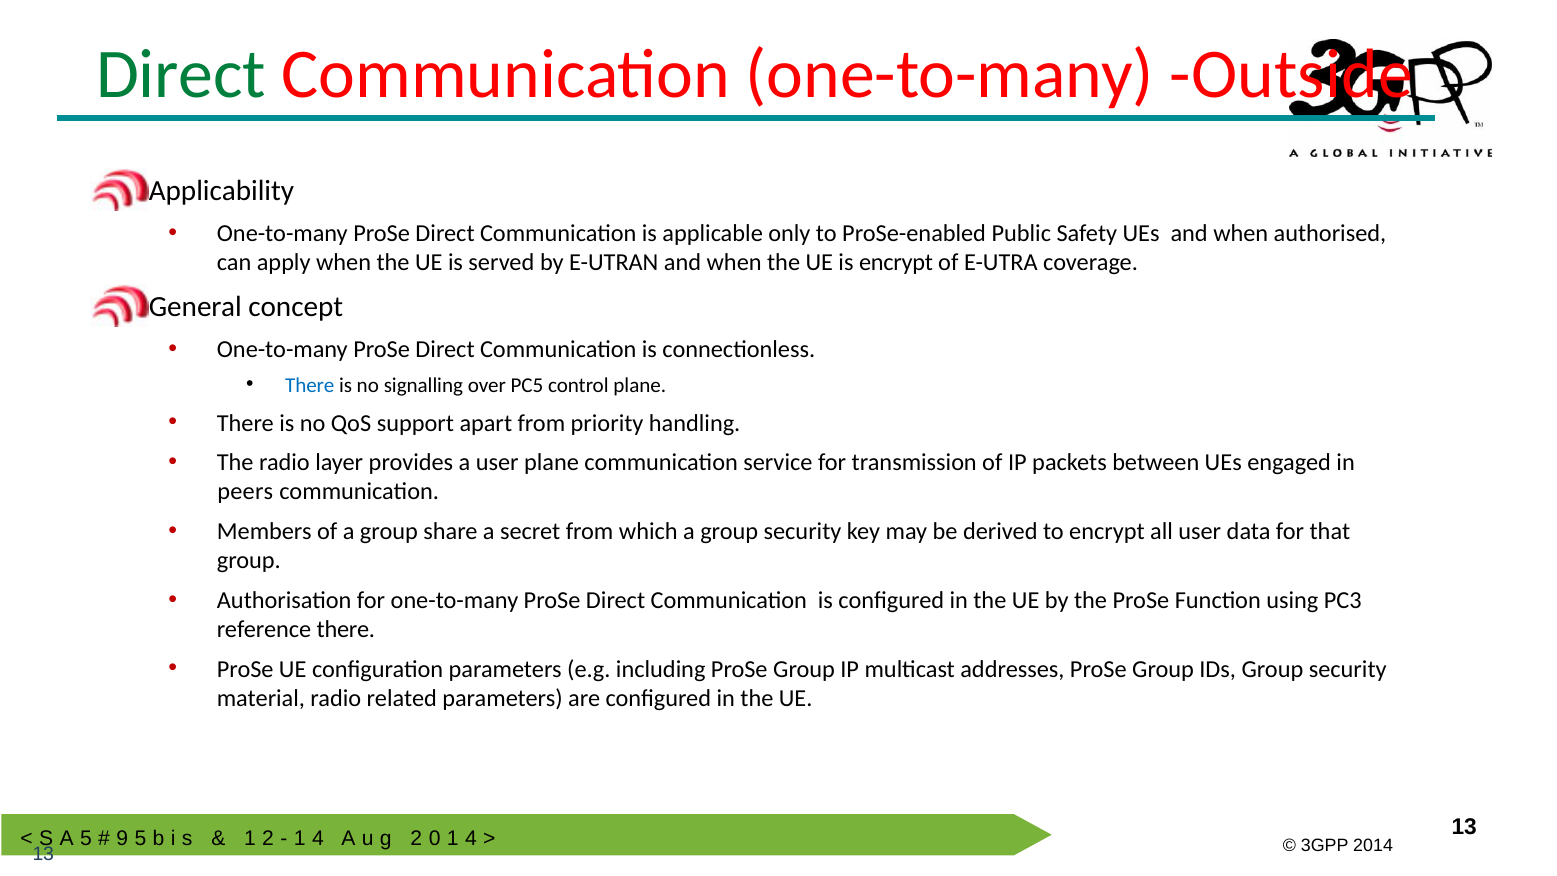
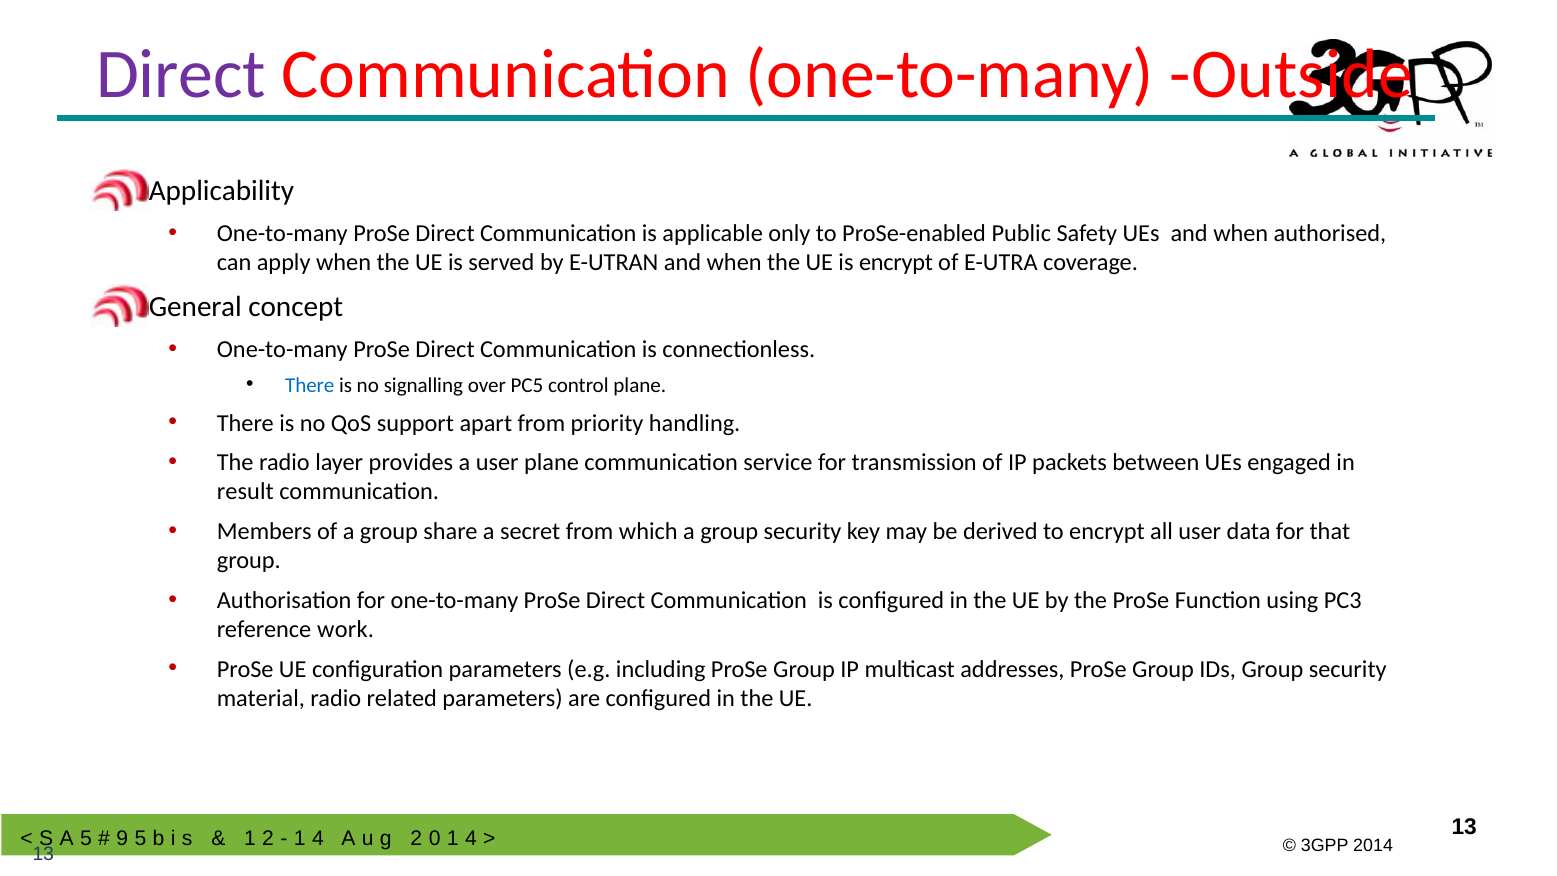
Direct colour: green -> purple (181, 74)
peers: peers -> result (245, 492)
reference there: there -> work (346, 629)
